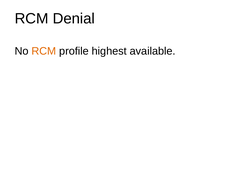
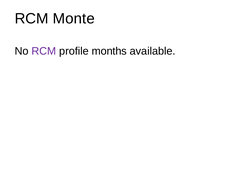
Denial: Denial -> Monte (74, 19)
RCM colour: orange -> purple (44, 51)
highest: highest -> months (109, 51)
